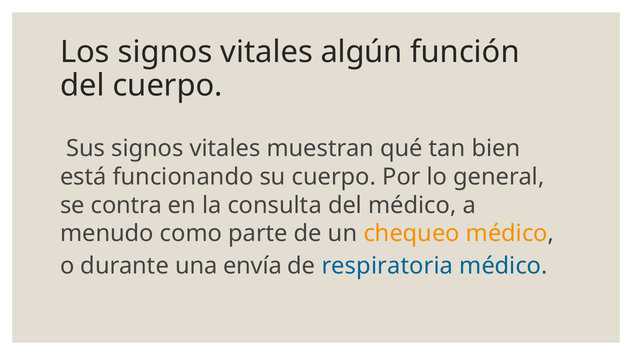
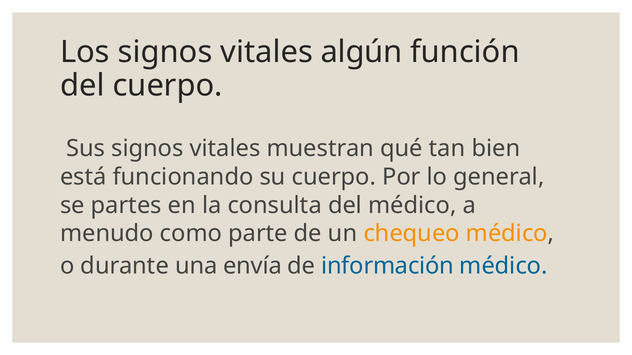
contra: contra -> partes (126, 205)
respiratoria: respiratoria -> información (388, 266)
